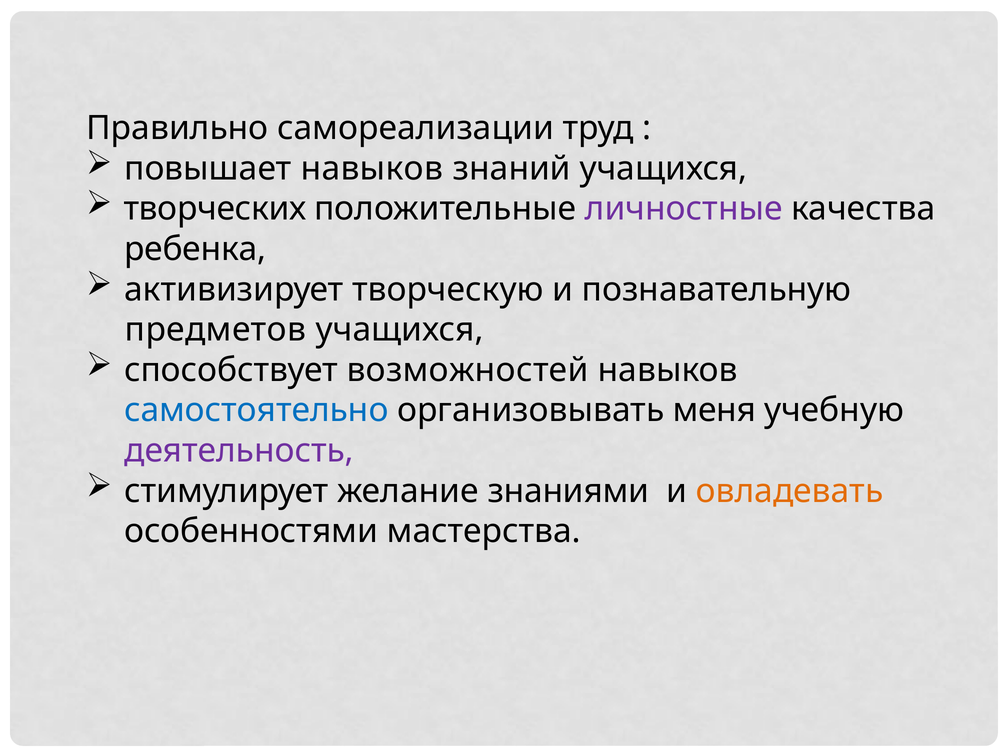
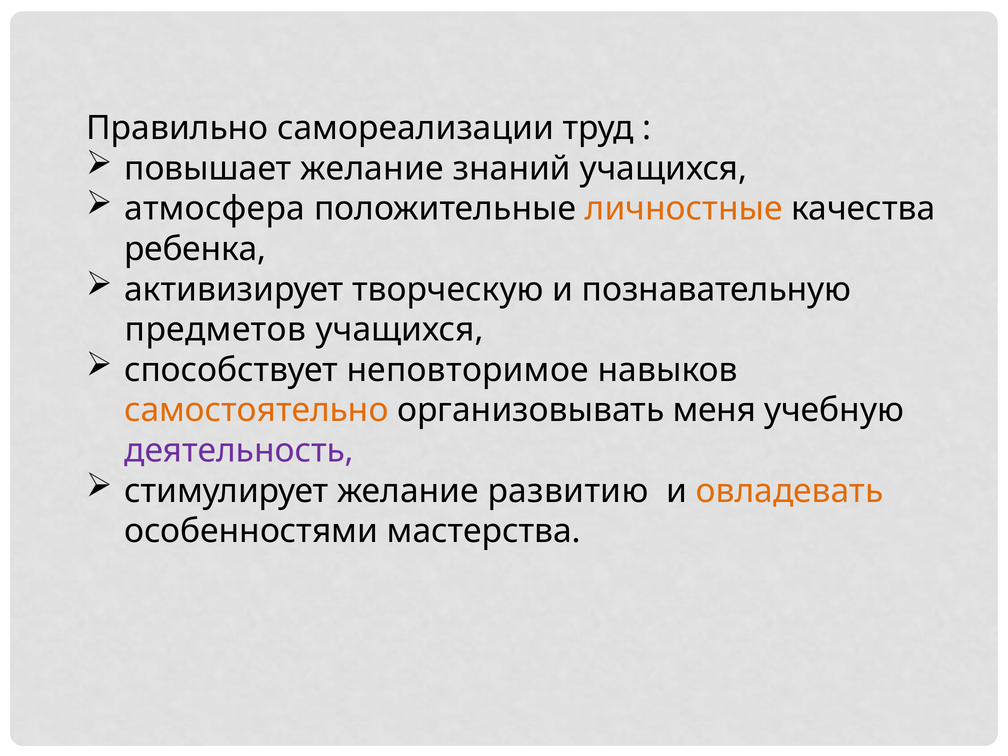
повышает навыков: навыков -> желание (372, 168)
творческих: творческих -> атмосфера (215, 209)
личностные colour: purple -> orange (684, 209)
возможностей: возможностей -> неповторимое (468, 370)
самостоятельно colour: blue -> orange (256, 410)
знаниями: знаниями -> развитию (568, 491)
